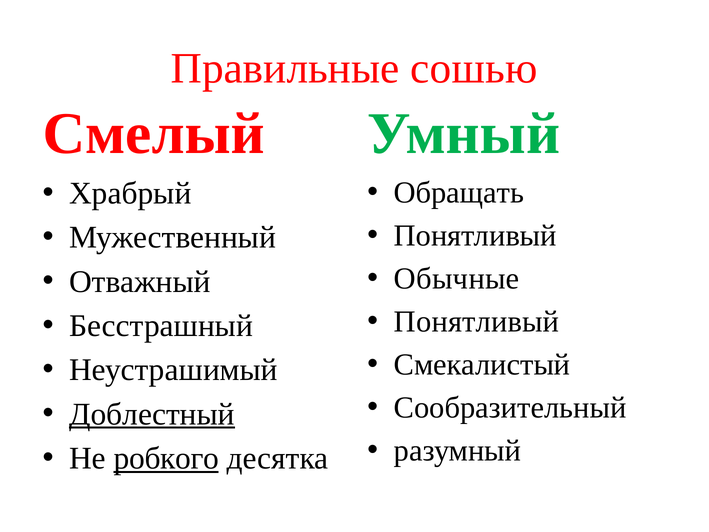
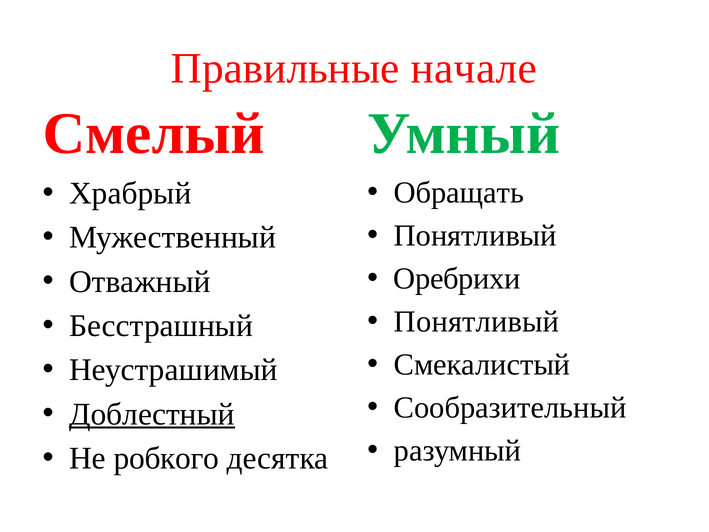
сошью: сошью -> начале (474, 69)
Обычные: Обычные -> Оребрихи (457, 279)
робкого underline: present -> none (166, 458)
